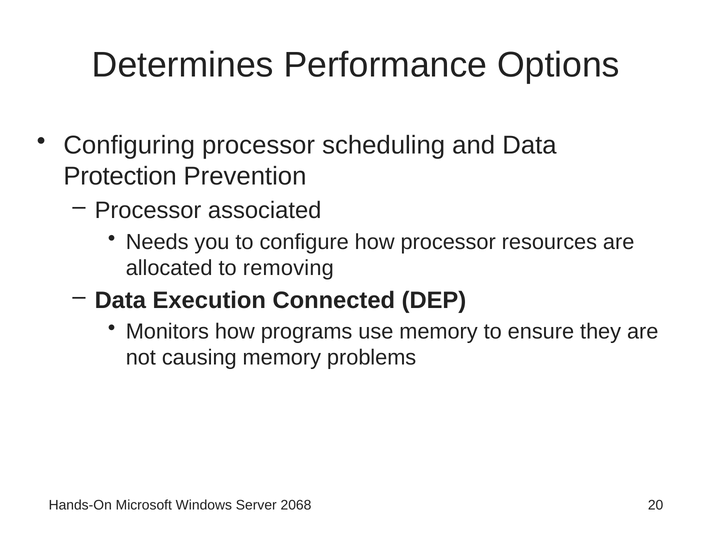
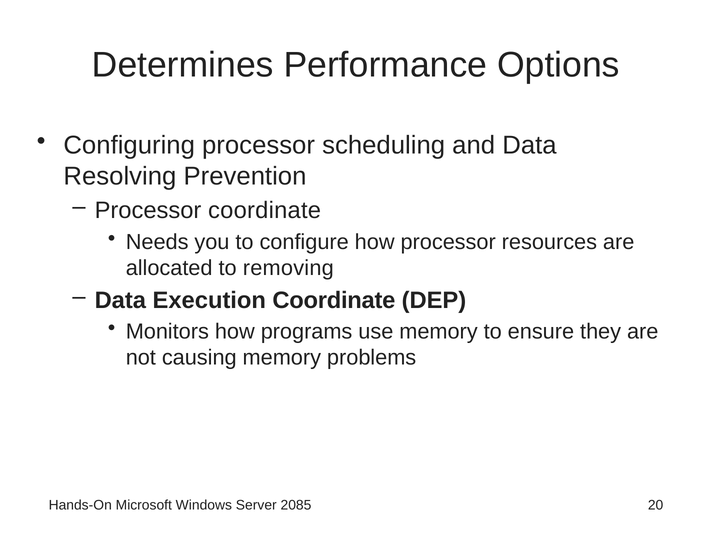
Protection: Protection -> Resolving (120, 176)
Processor associated: associated -> coordinate (265, 210)
Execution Connected: Connected -> Coordinate (334, 300)
2068: 2068 -> 2085 (296, 505)
